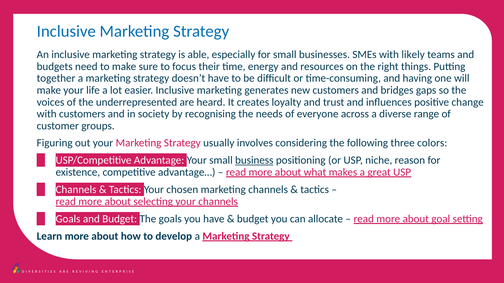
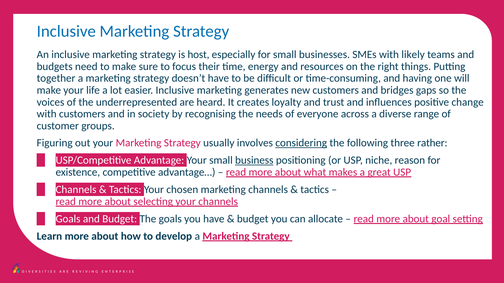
able: able -> host (199, 55)
considering underline: none -> present (301, 143)
colors: colors -> rather (432, 143)
